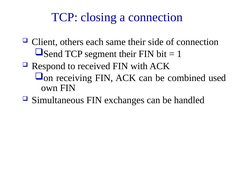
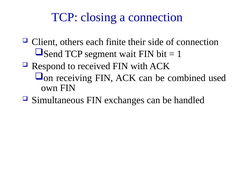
same: same -> finite (116, 42)
segment their: their -> wait (128, 54)
